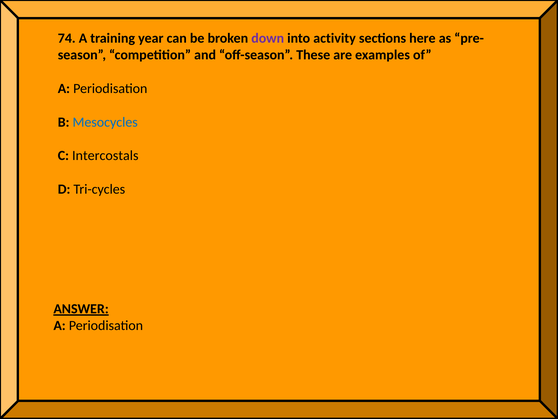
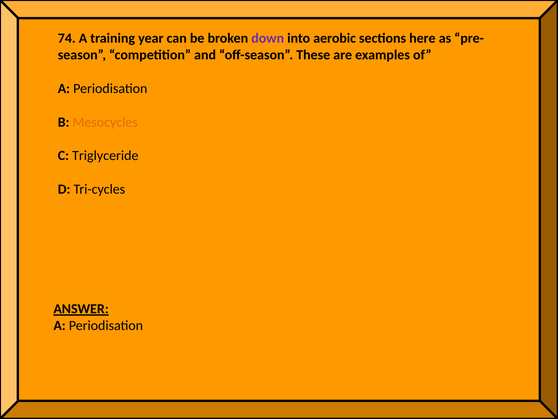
activity: activity -> aerobic (335, 38)
Mesocycles colour: blue -> orange (105, 122)
Intercostals: Intercostals -> Triglyceride (105, 155)
